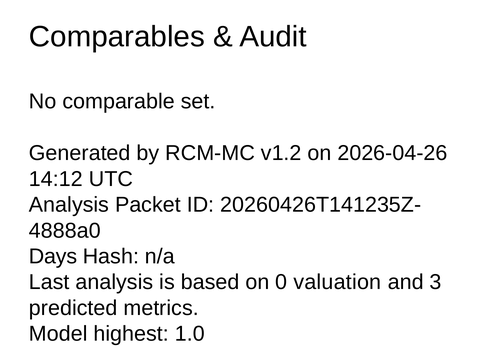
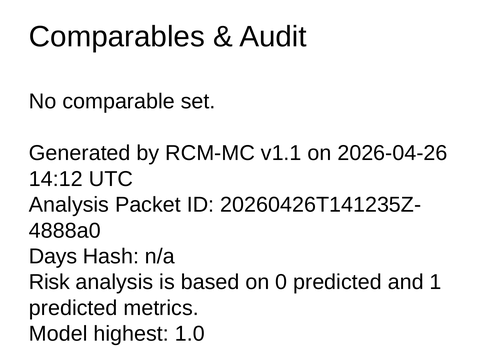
v1.2: v1.2 -> v1.1 (281, 153)
Last: Last -> Risk (49, 282)
0 valuation: valuation -> predicted (337, 282)
3: 3 -> 1 (436, 282)
